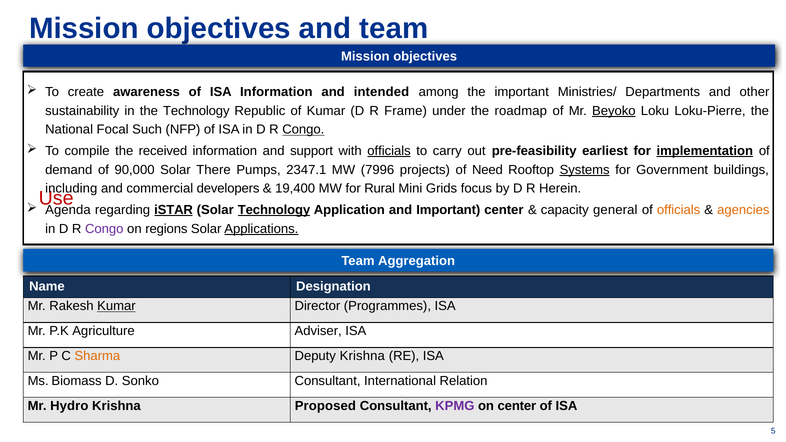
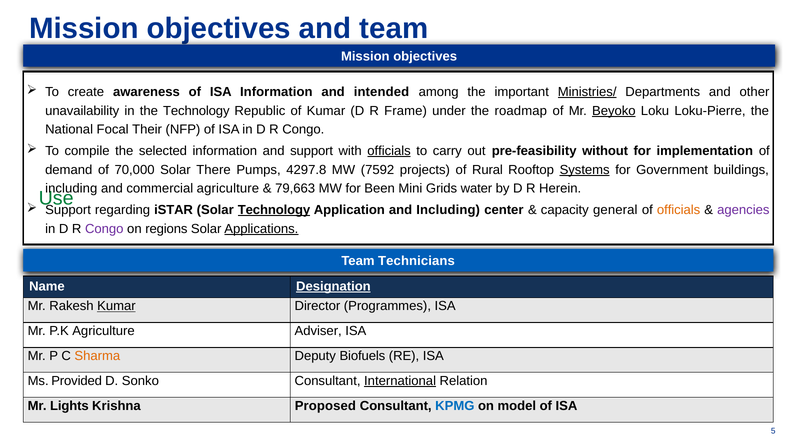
Ministries/ underline: none -> present (587, 92)
sustainability: sustainability -> unavailability (82, 111)
Such: Such -> Their (147, 130)
Congo underline: present -> none (303, 130)
received: received -> selected (163, 151)
earliest: earliest -> without (605, 151)
implementation underline: present -> none (705, 151)
90,000: 90,000 -> 70,000 (135, 170)
2347.1: 2347.1 -> 4297.8 (306, 170)
7996: 7996 -> 7592 (378, 170)
Need: Need -> Rural (487, 170)
commercial developers: developers -> agriculture (228, 189)
19,400: 19,400 -> 79,663 (295, 189)
Rural: Rural -> Been (380, 189)
focus: focus -> water (476, 189)
Use colour: red -> green (56, 198)
Agenda: Agenda -> Support (68, 210)
iSTAR underline: present -> none (174, 210)
and Important: Important -> Including (448, 210)
agencies colour: orange -> purple (743, 210)
Team Aggregation: Aggregation -> Technicians (416, 261)
Designation underline: none -> present (333, 287)
Deputy Krishna: Krishna -> Biofuels (362, 356)
Biomass: Biomass -> Provided (77, 381)
International underline: none -> present (400, 381)
Hydro: Hydro -> Lights (69, 406)
KPMG colour: purple -> blue (455, 406)
on center: center -> model (517, 406)
